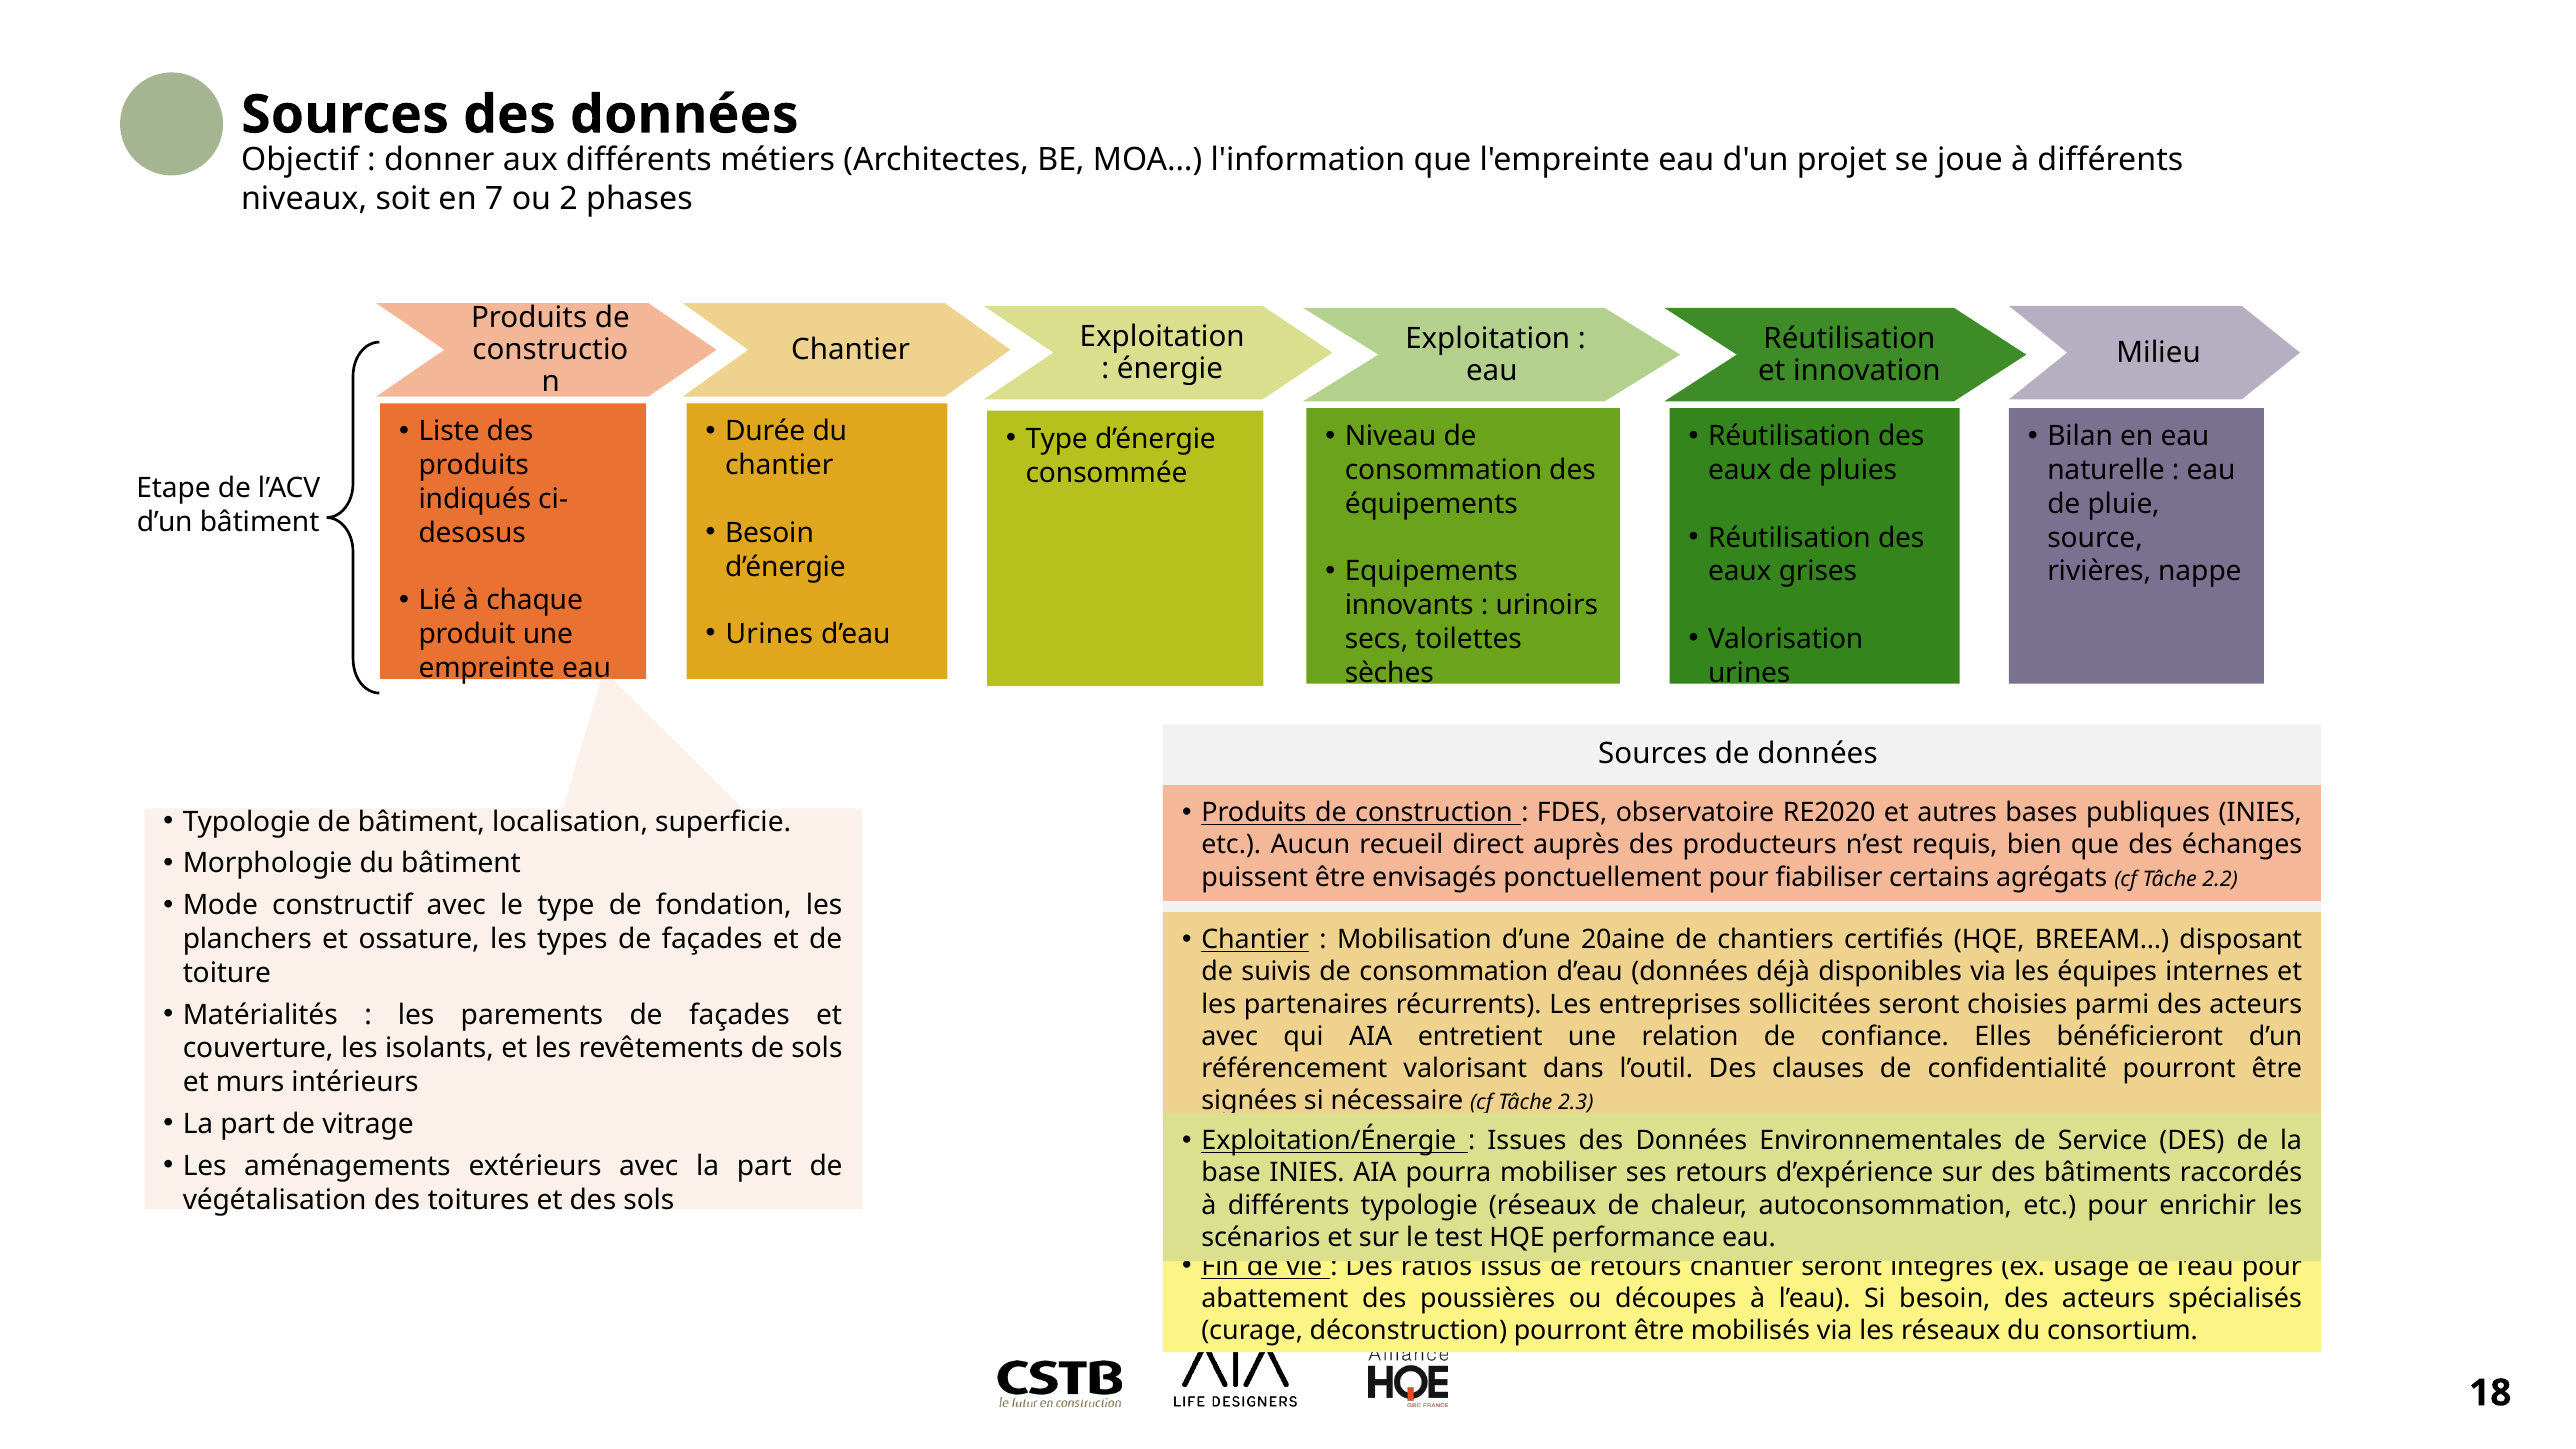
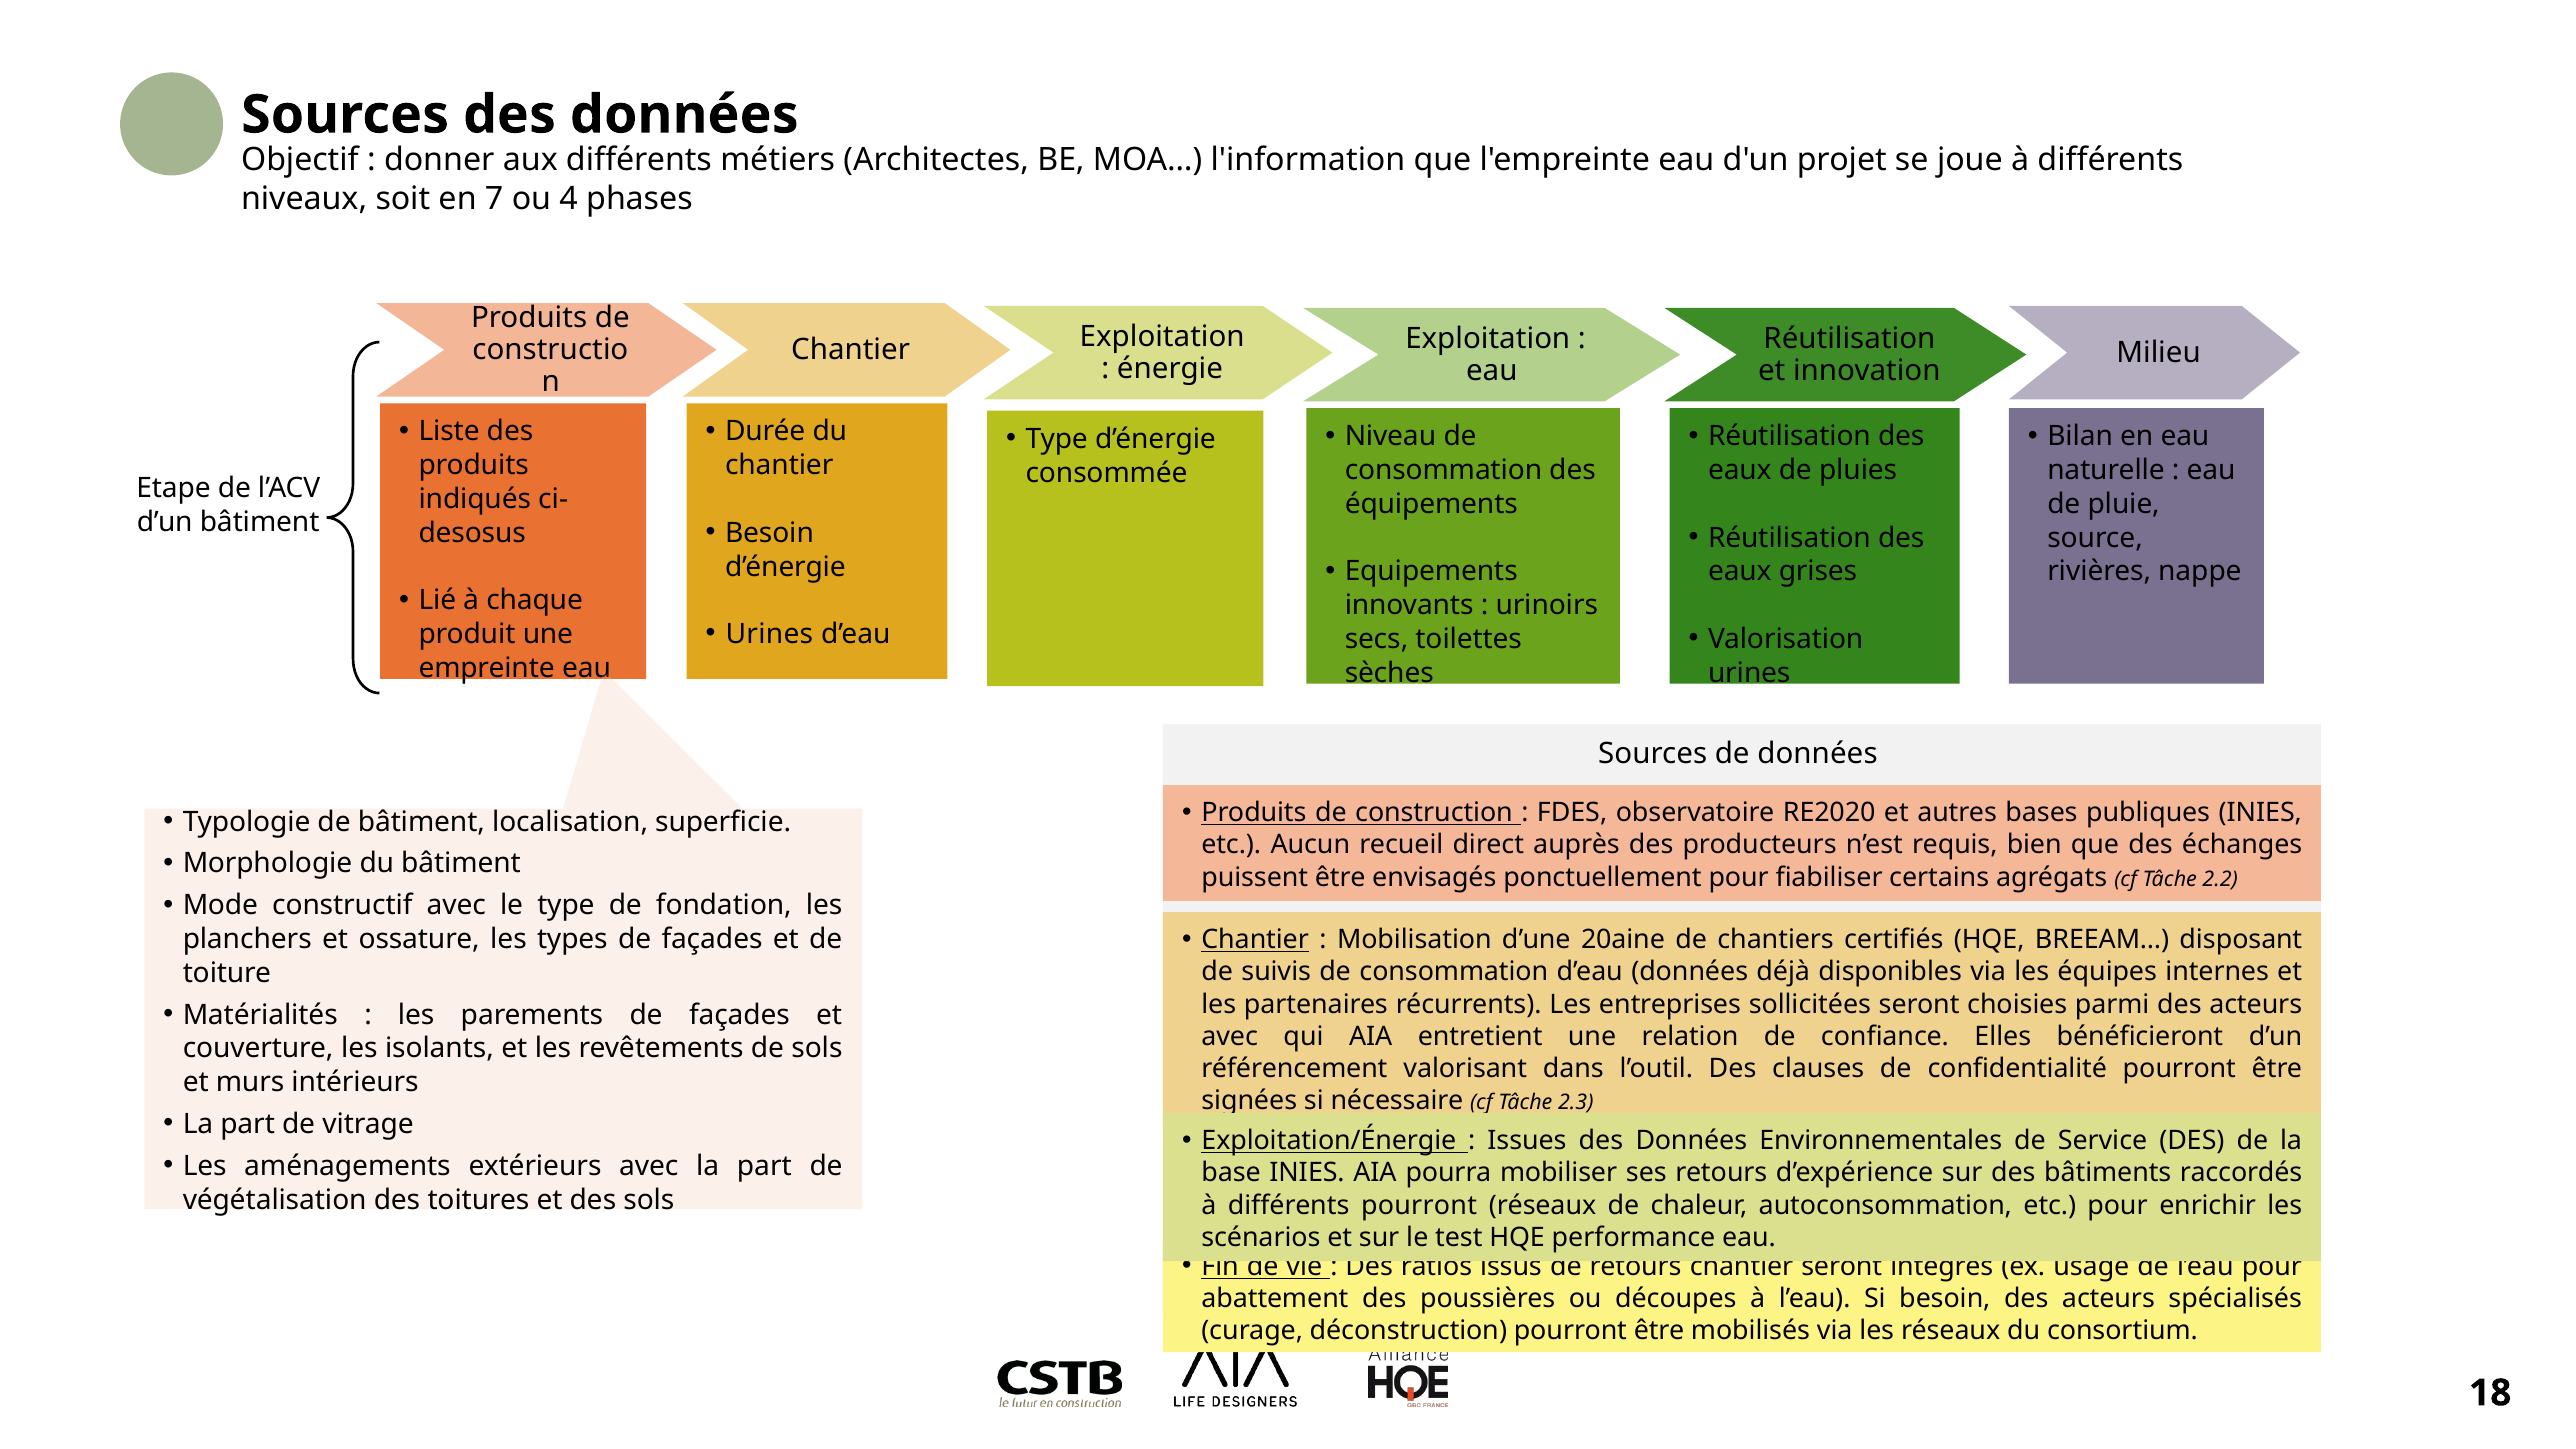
2: 2 -> 4 (569, 199)
différents typologie: typologie -> pourront (1419, 1205)
